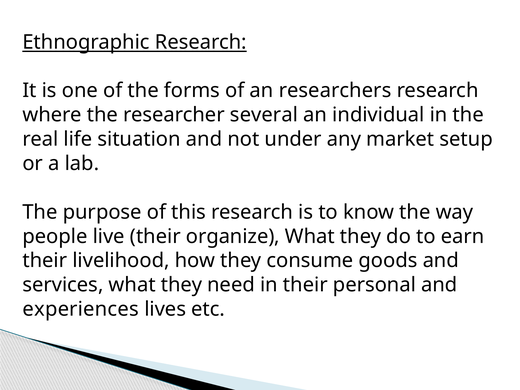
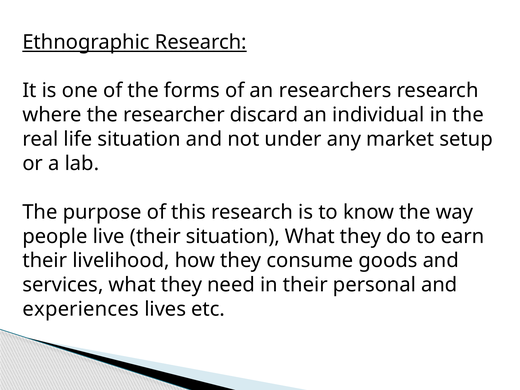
several: several -> discard (264, 115)
their organize: organize -> situation (233, 236)
